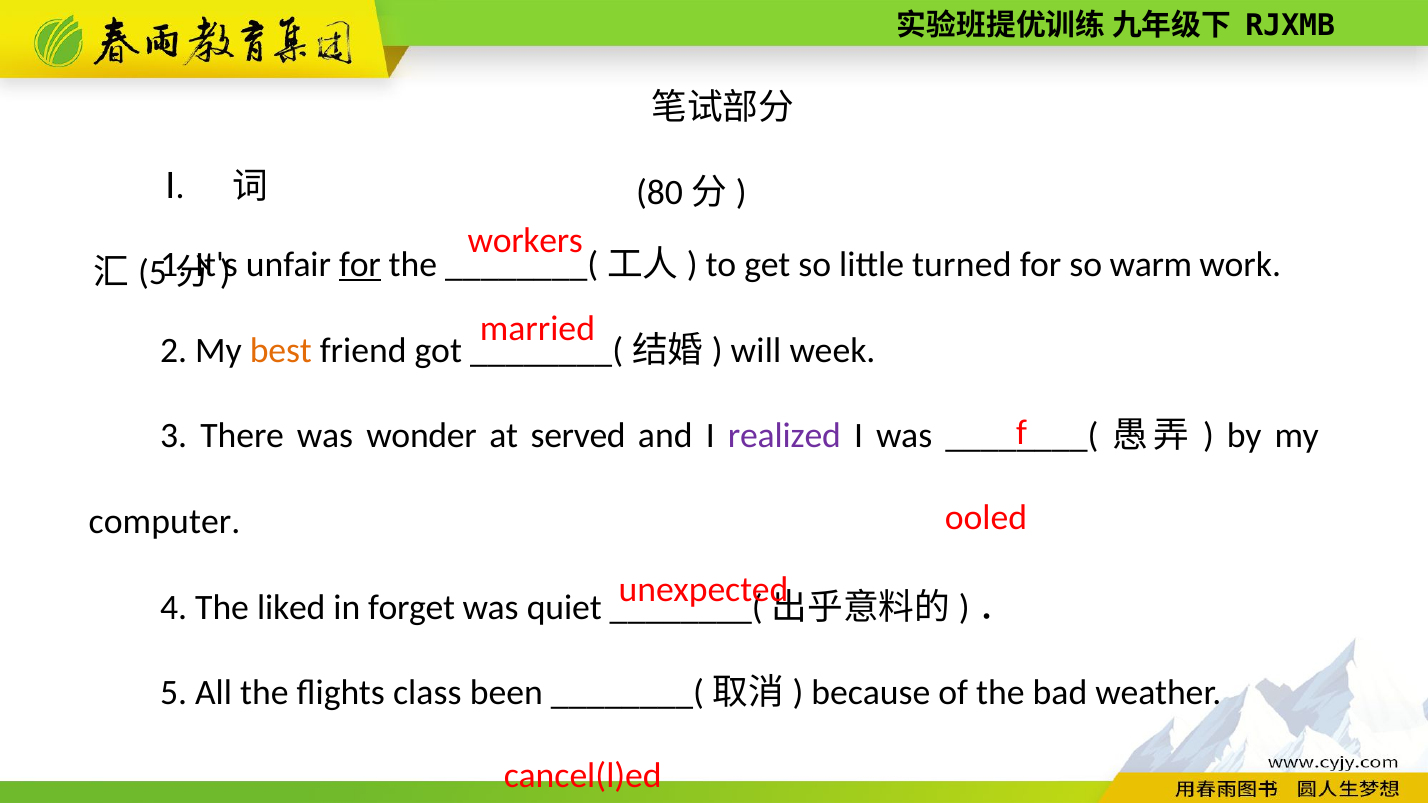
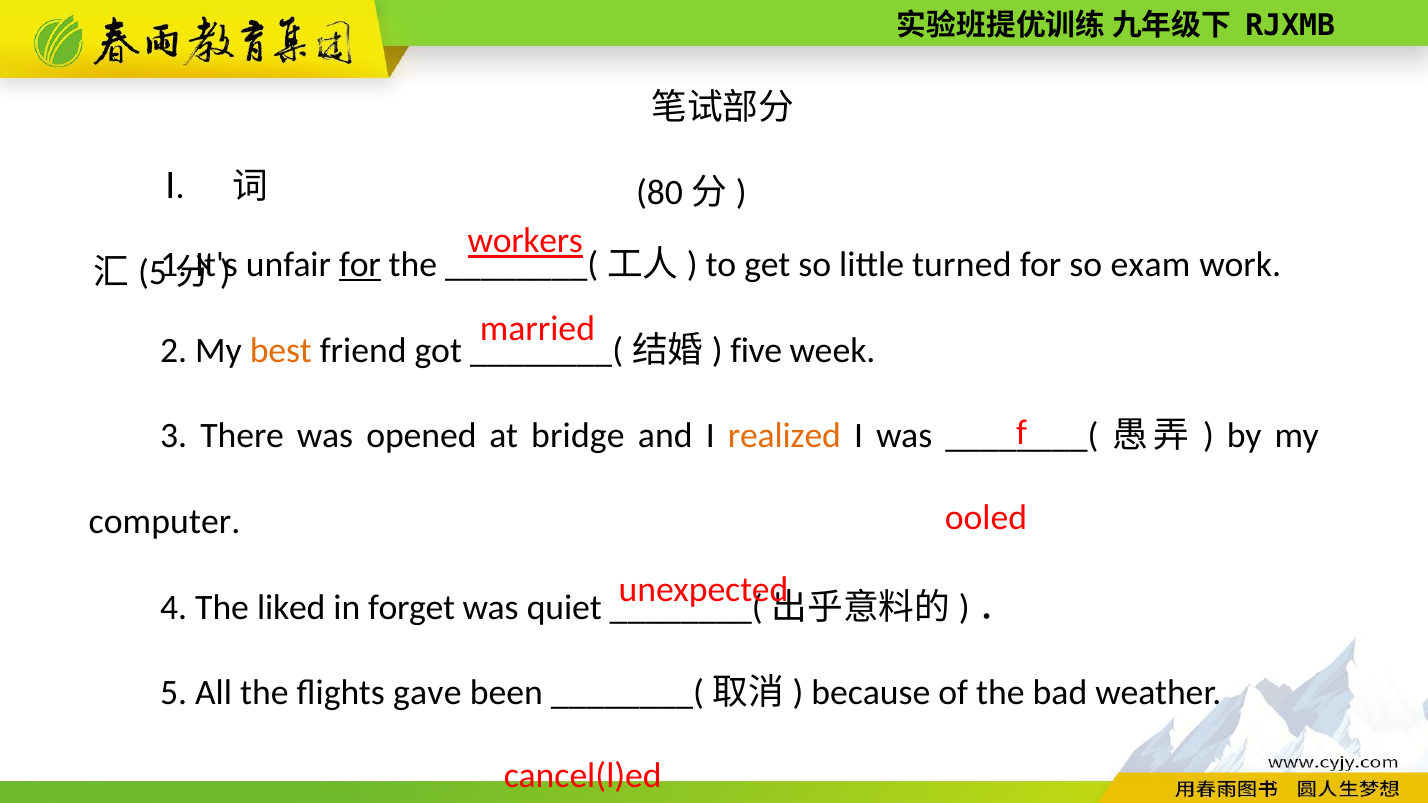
workers underline: none -> present (525, 241)
warm: warm -> exam (1151, 265)
will: will -> five (756, 351)
wonder: wonder -> opened (421, 436)
served: served -> bridge (578, 436)
realized colour: purple -> orange (784, 436)
class: class -> gave (427, 693)
